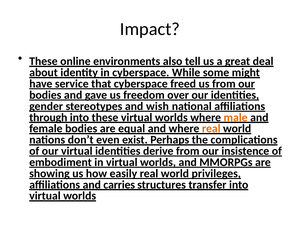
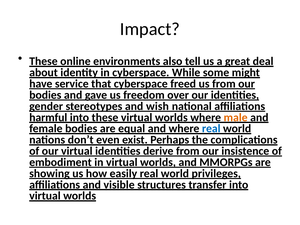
through: through -> harmful (48, 117)
real colour: orange -> blue (211, 129)
carries: carries -> visible (119, 185)
